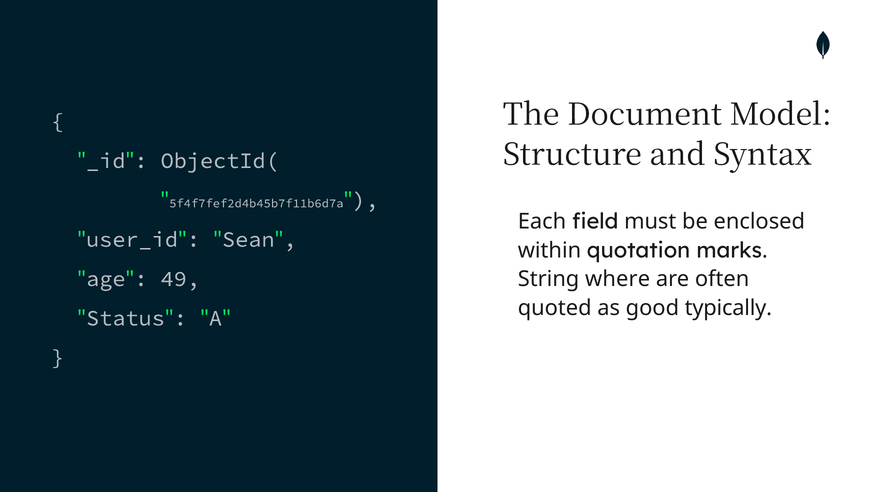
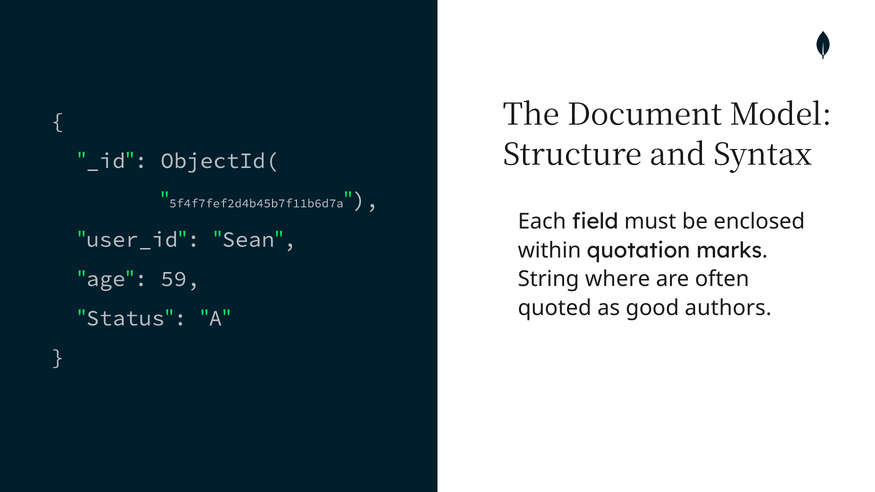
49: 49 -> 59 (180, 279)
typically: typically -> authors (728, 308)
